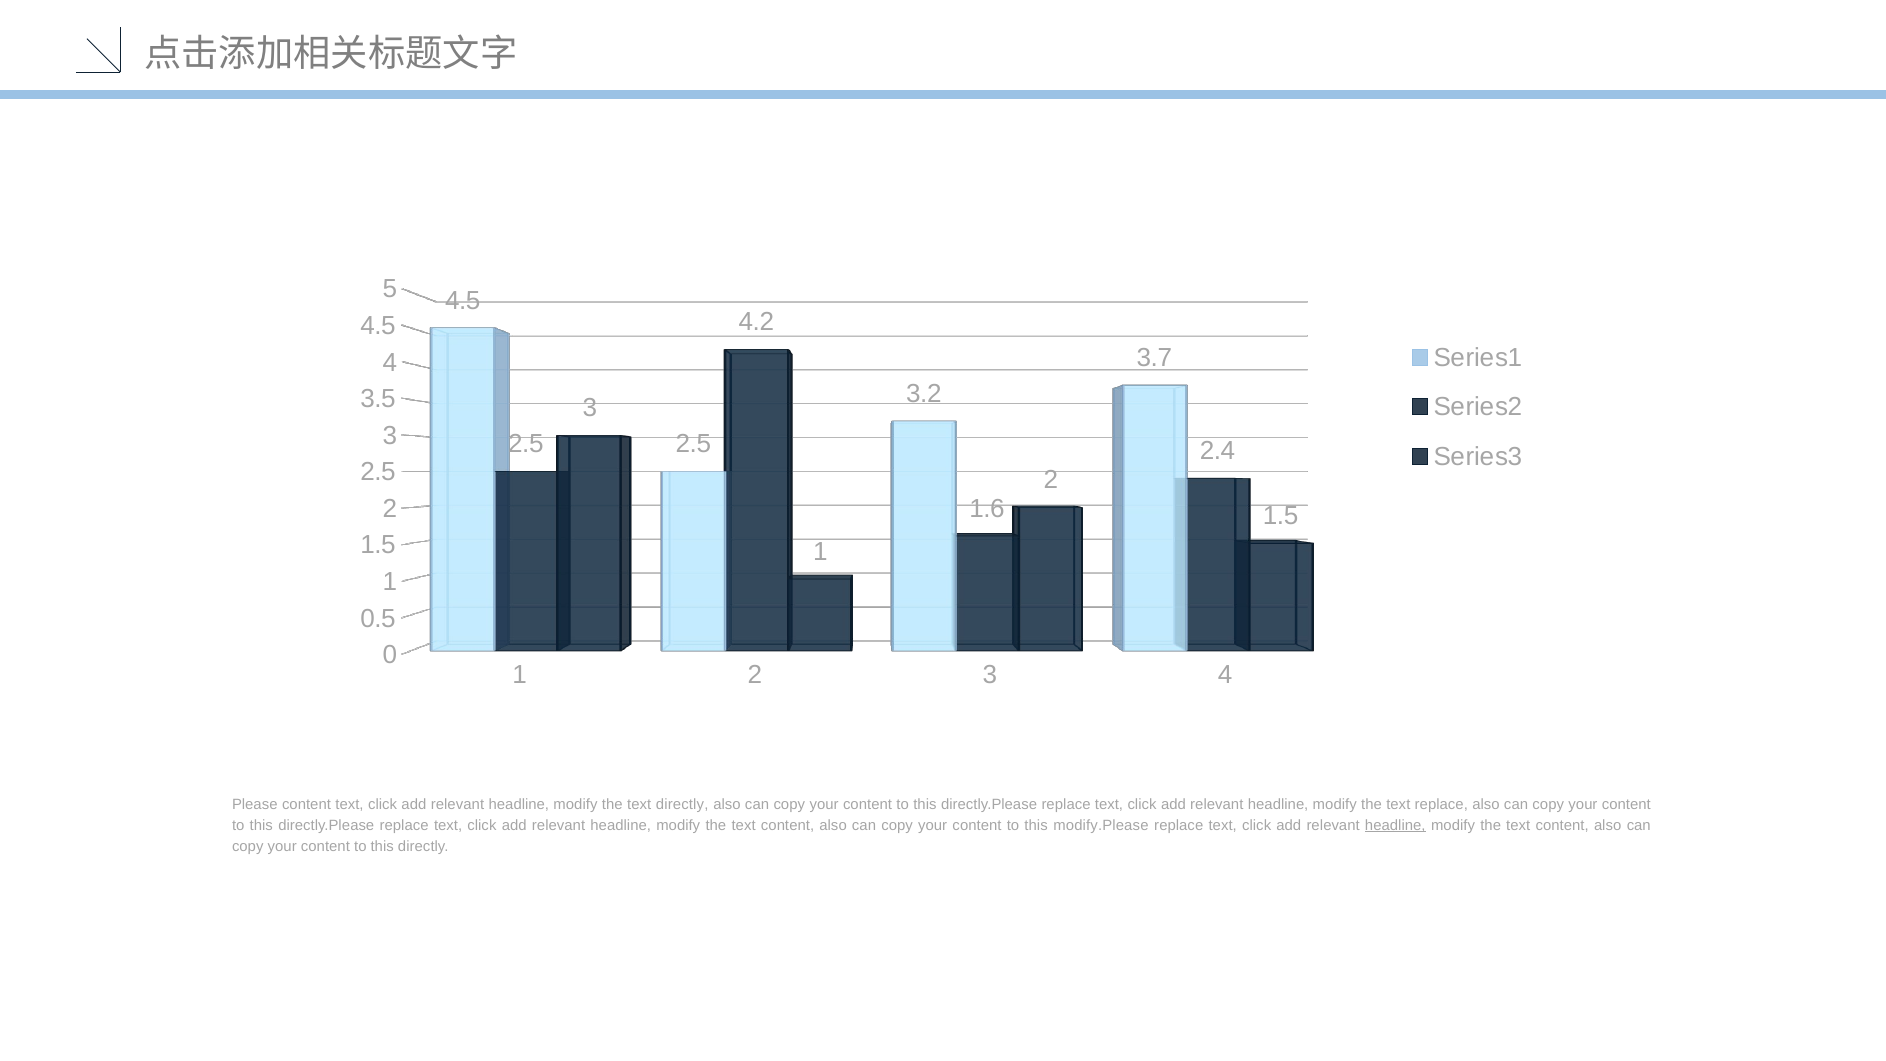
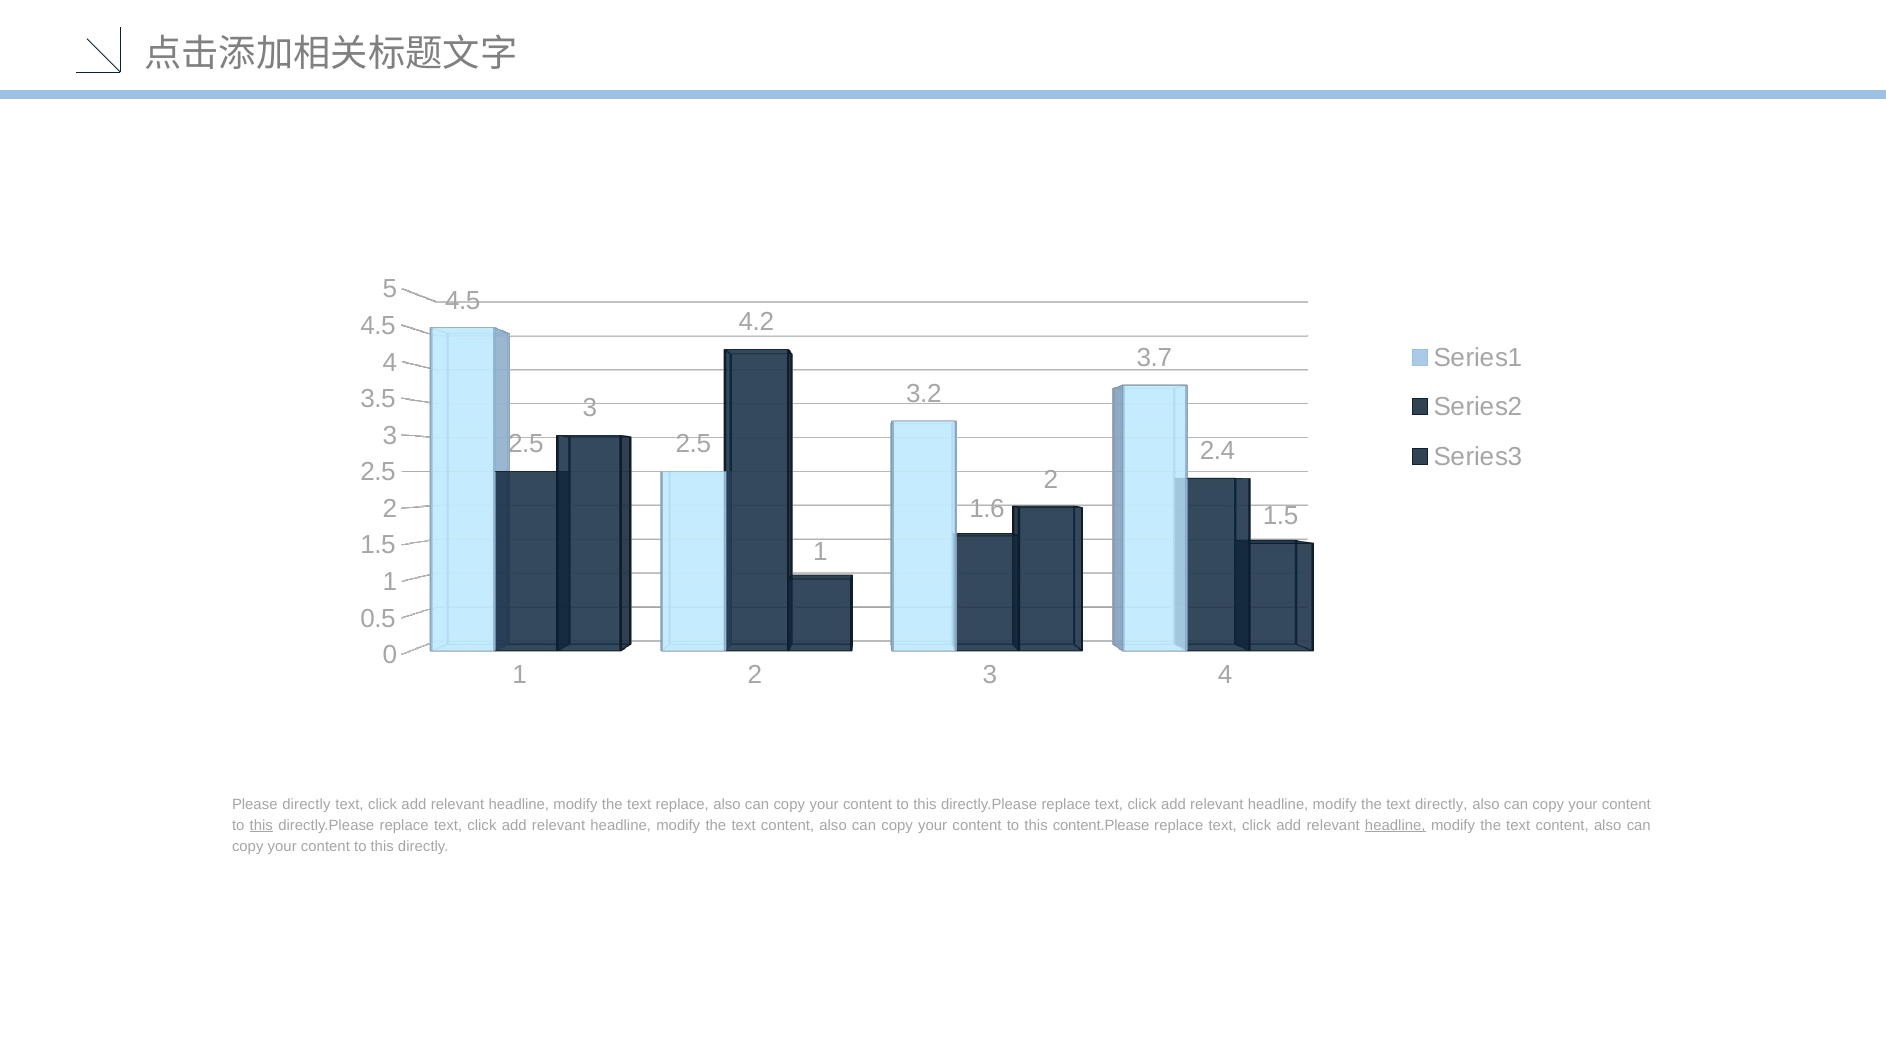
Please content: content -> directly (306, 804)
text directly: directly -> replace (682, 804)
text replace: replace -> directly (1441, 804)
this underline: none -> present (261, 825)
modify.Please: modify.Please -> content.Please (1101, 825)
